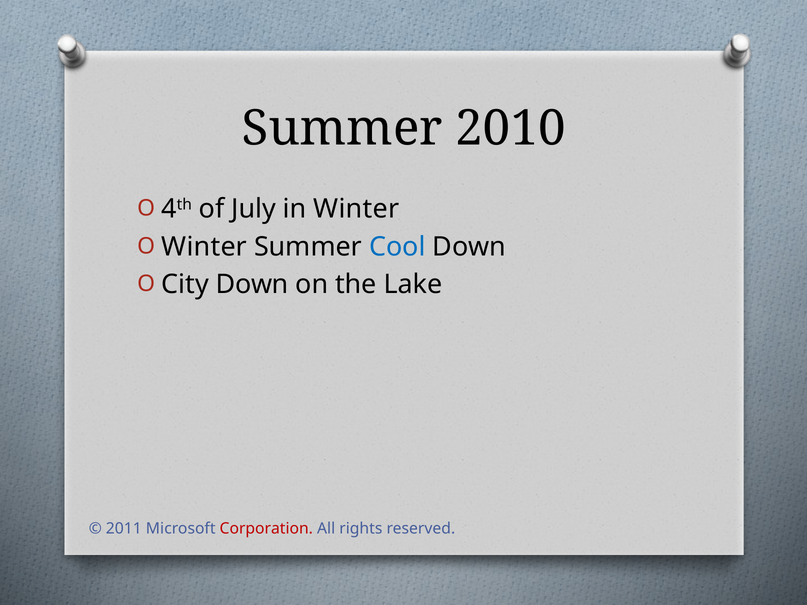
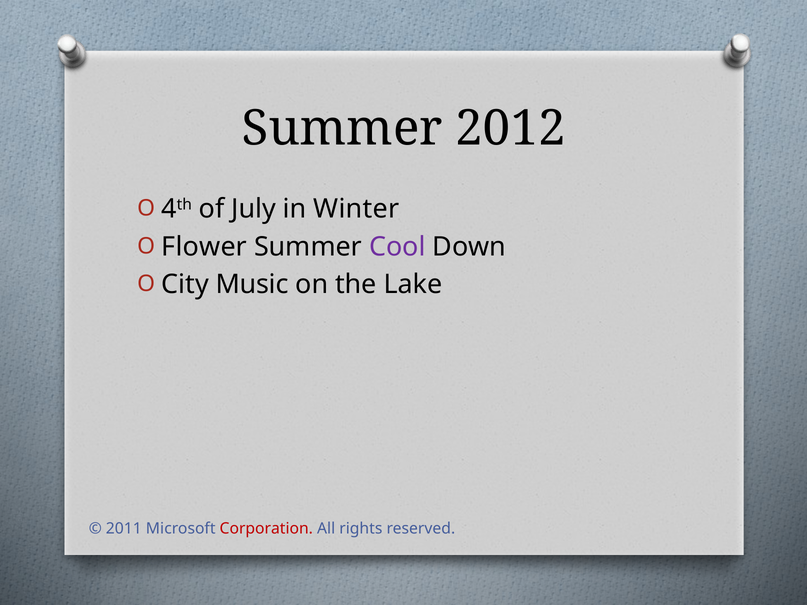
2010: 2010 -> 2012 (511, 129)
Winter: Winter -> Flower (204, 247)
Cool colour: blue -> purple (397, 247)
City Down: Down -> Music (252, 284)
